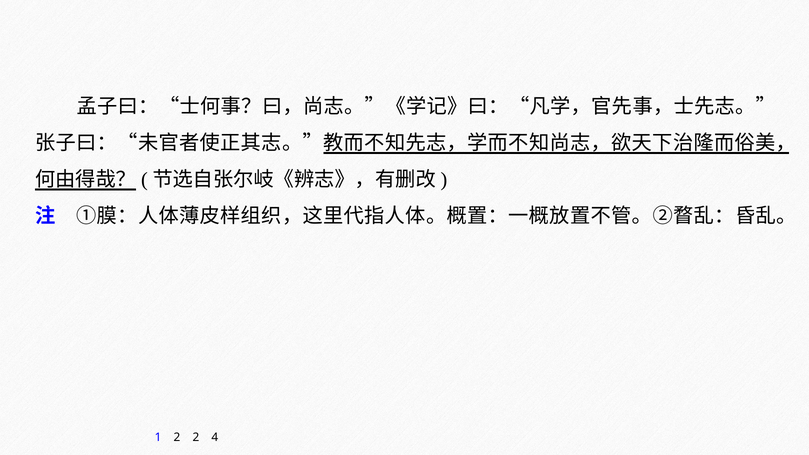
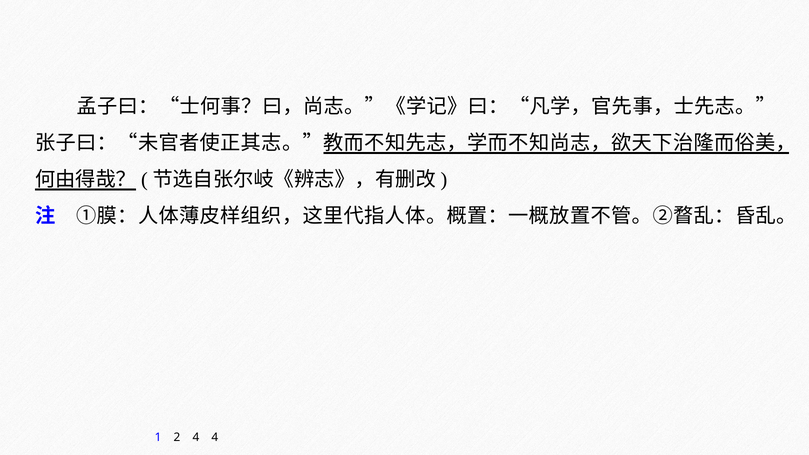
2 2: 2 -> 4 (196, 437)
